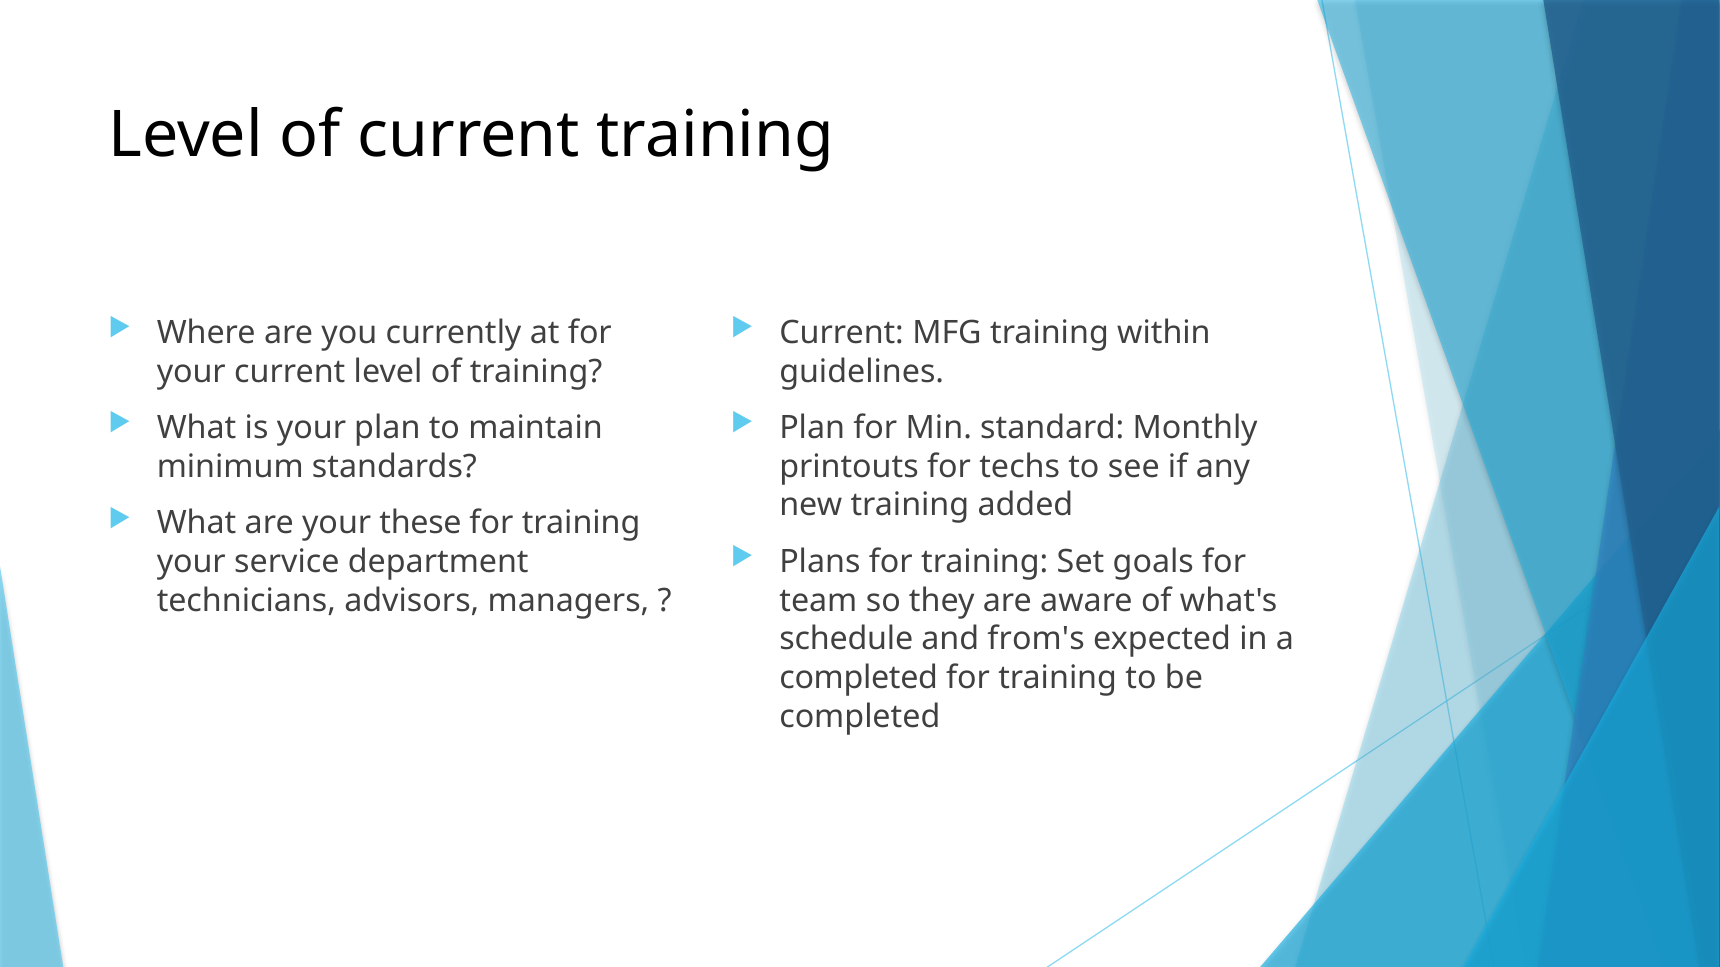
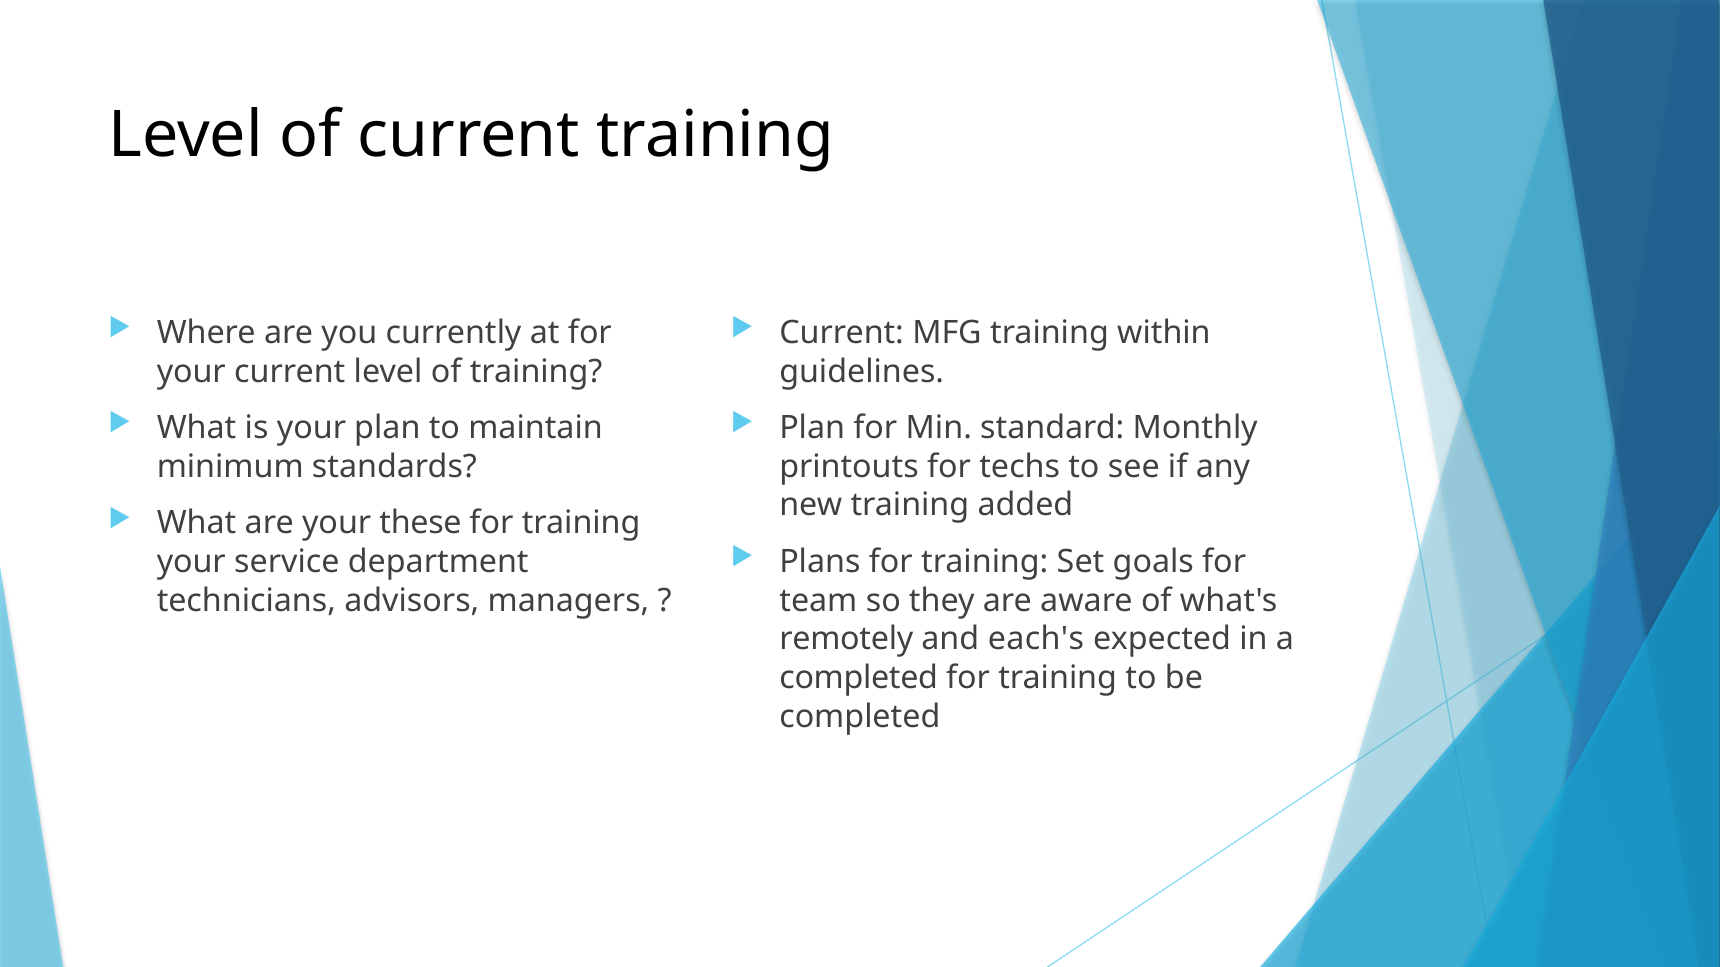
schedule: schedule -> remotely (846, 640)
from's: from's -> each's (1036, 640)
